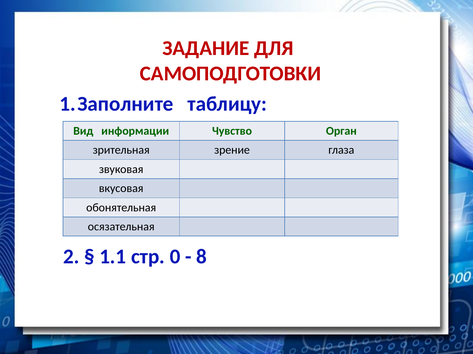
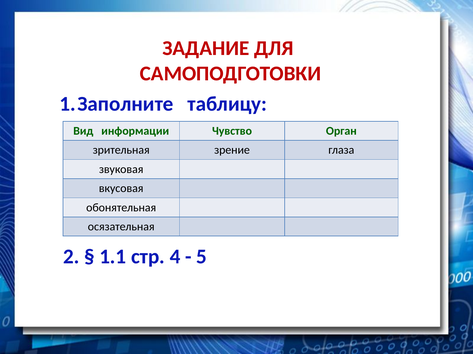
0: 0 -> 4 (175, 257)
8: 8 -> 5 (202, 257)
